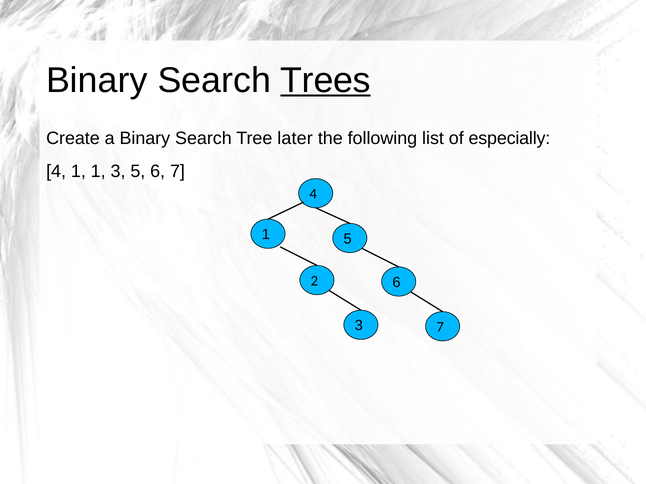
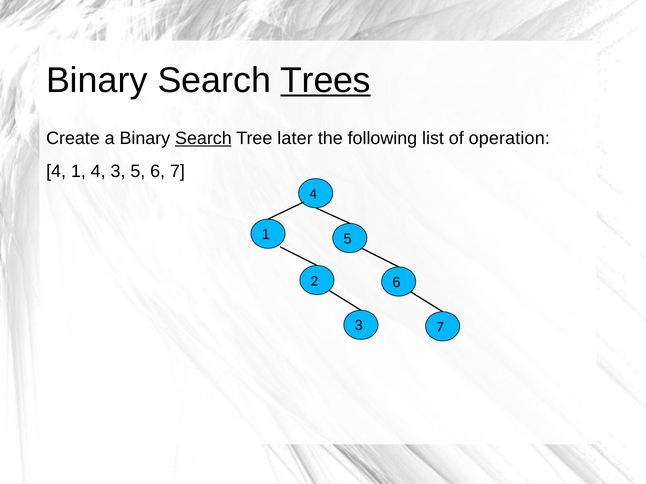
Search underline: none -> present (203, 138)
especially: especially -> operation (509, 138)
1 1: 1 -> 4 (98, 171)
